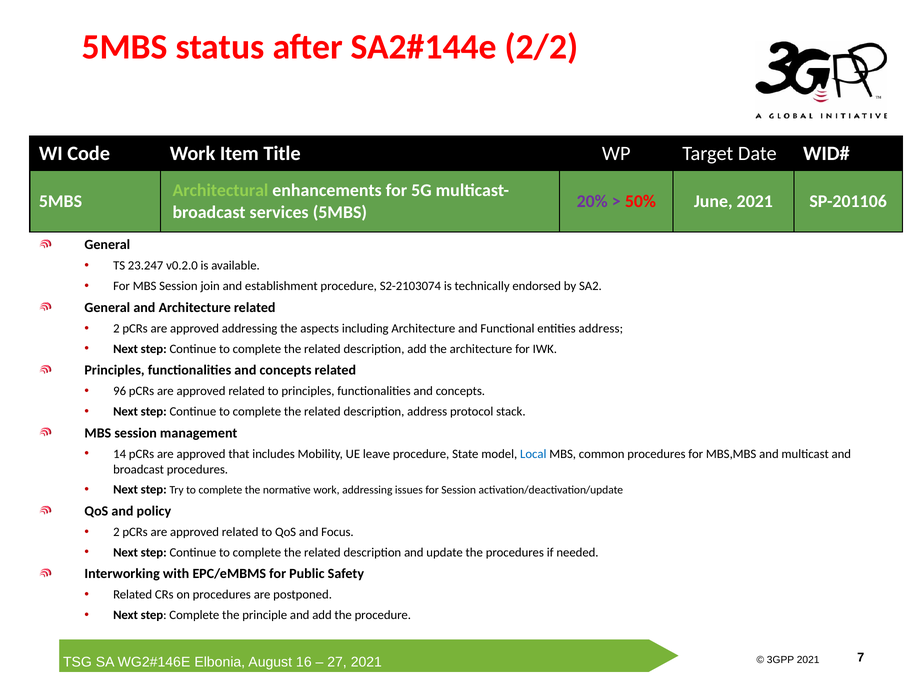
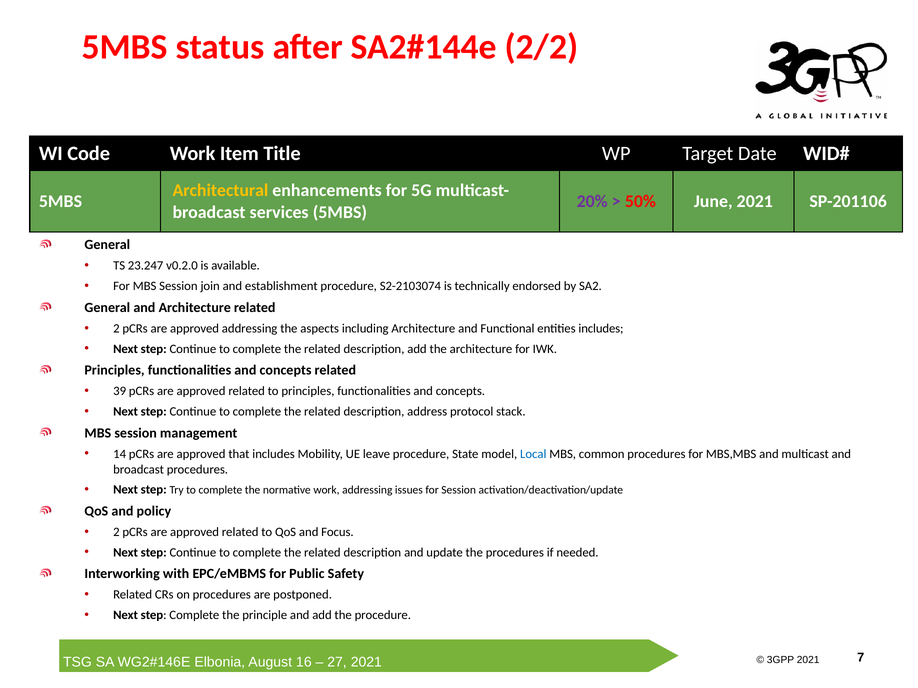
Architectural colour: light green -> yellow (220, 191)
entities address: address -> includes (601, 329)
96: 96 -> 39 (120, 392)
